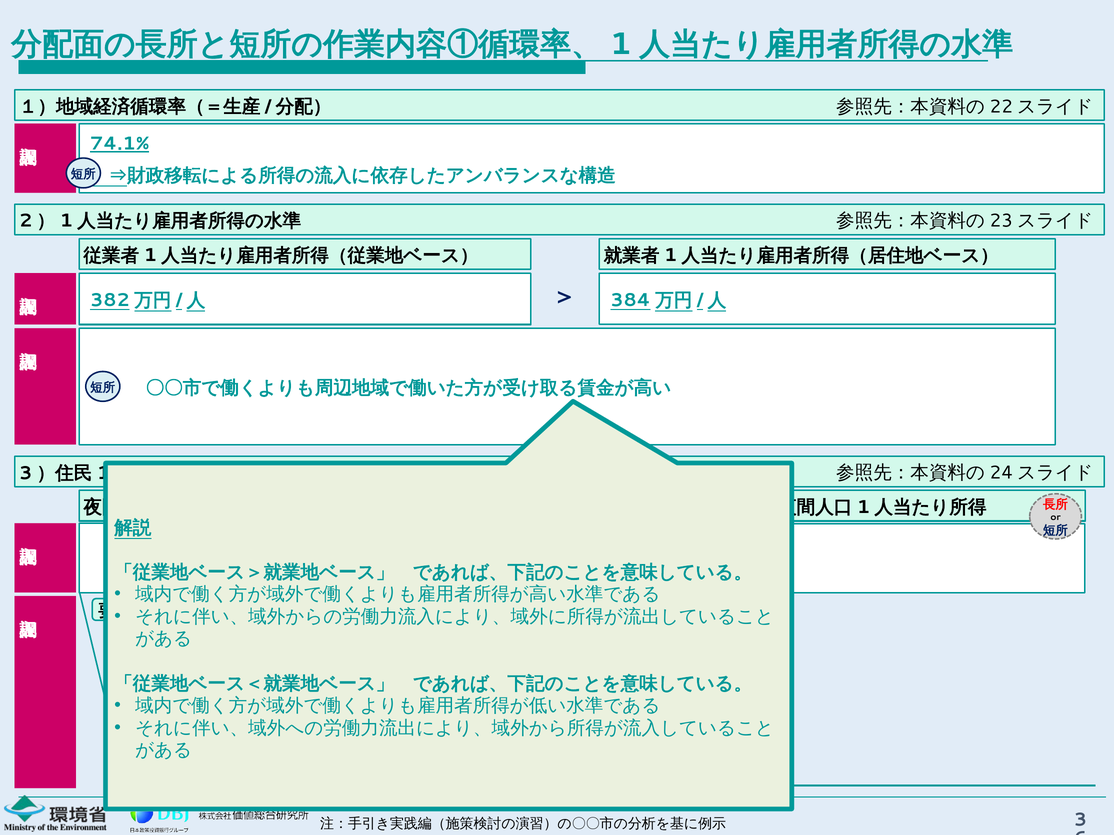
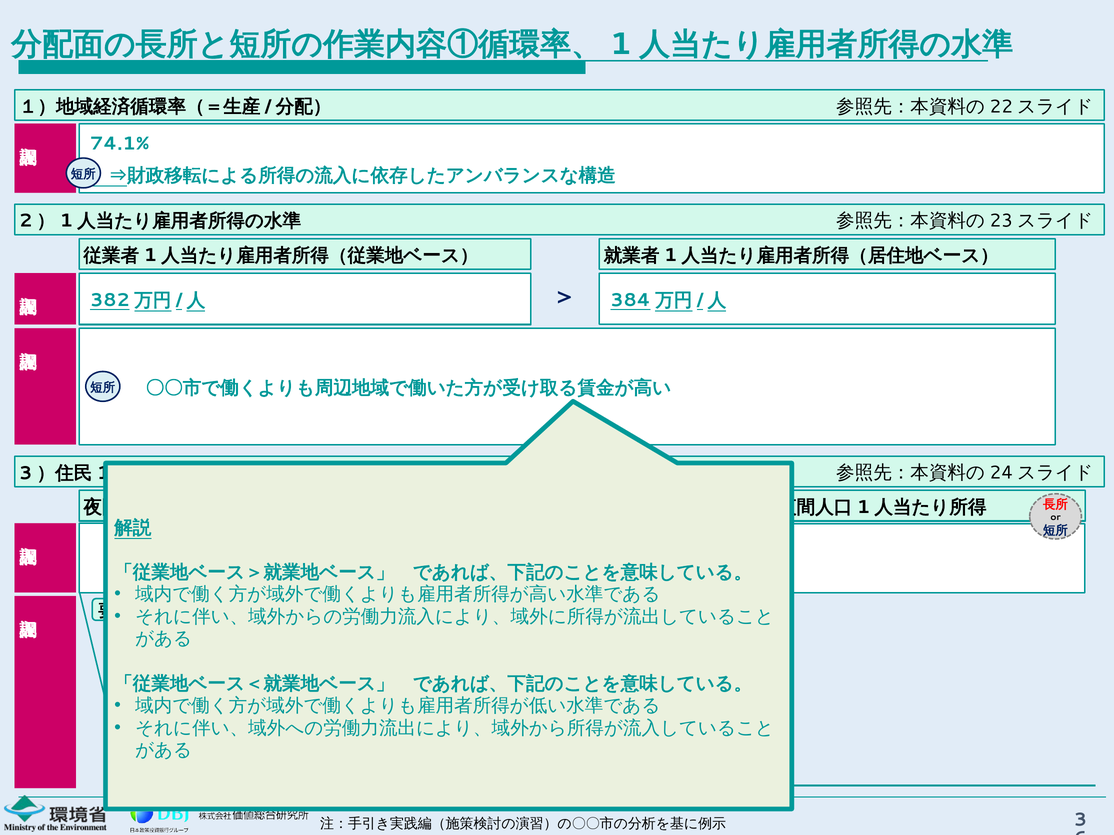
74.1% underline: present -> none (120, 144)
